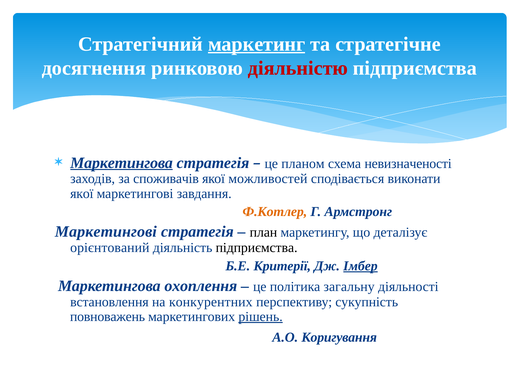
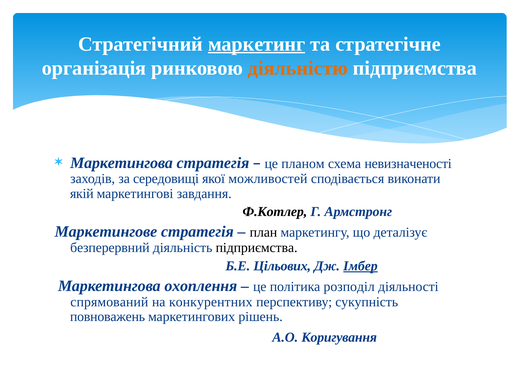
досягнення: досягнення -> організація (94, 68)
діяльністю colour: red -> orange (298, 68)
Маркетингова underline: present -> none (122, 163)
споживачів: споживачів -> середовищі (166, 179)
якої: якої -> якій (82, 194)
Ф.Котлер colour: orange -> black (275, 212)
Маркетингові: Маркетингові -> Маркетингове (106, 232)
орієнтований: орієнтований -> безперервний (110, 248)
Критерії: Критерії -> Цільових (282, 266)
загальну: загальну -> розподіл (349, 287)
встановлення: встановлення -> спрямований (109, 302)
рішень underline: present -> none (261, 317)
